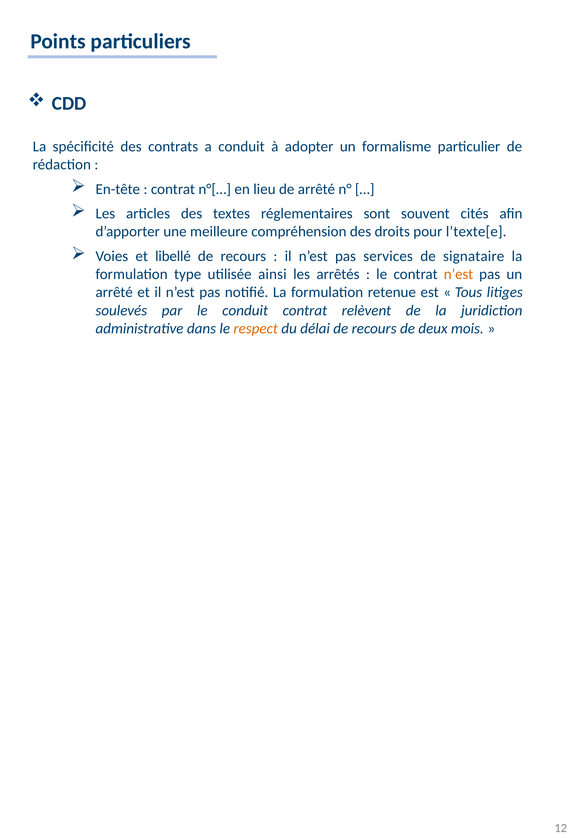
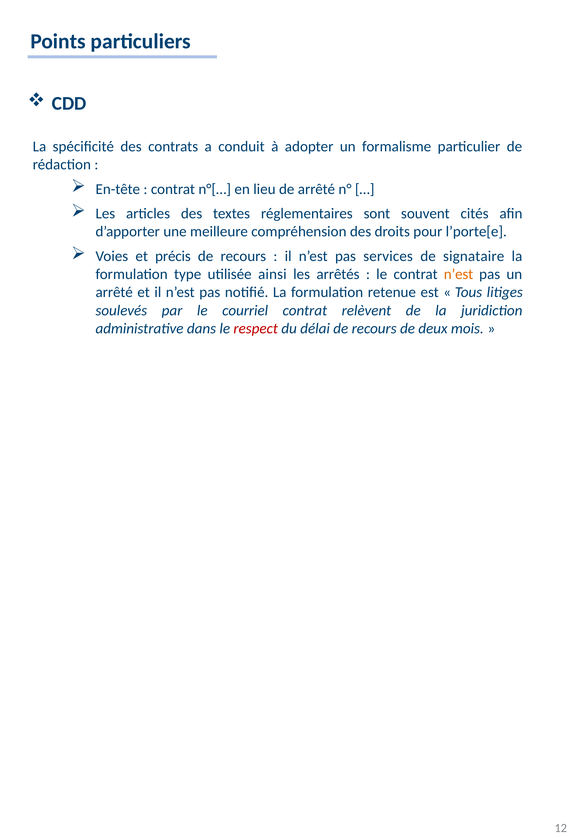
l’texte[e: l’texte[e -> l’porte[e (476, 232)
libellé: libellé -> précis (173, 256)
le conduit: conduit -> courriel (245, 310)
respect colour: orange -> red (256, 328)
